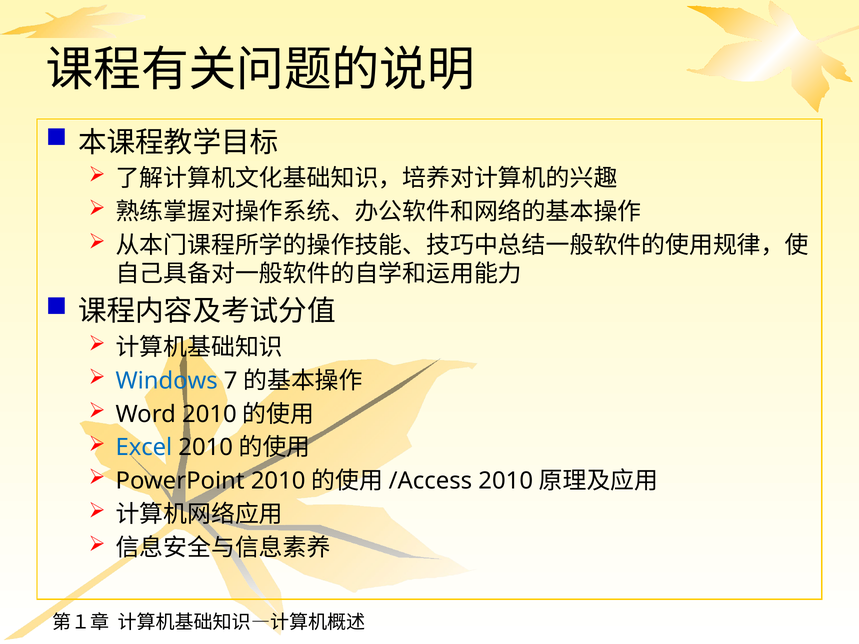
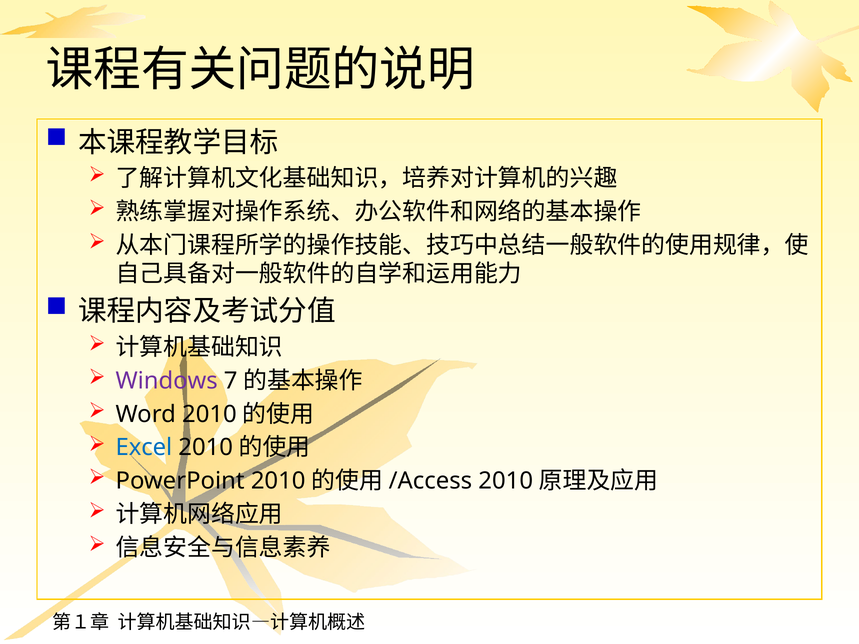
Windows colour: blue -> purple (167, 381)
